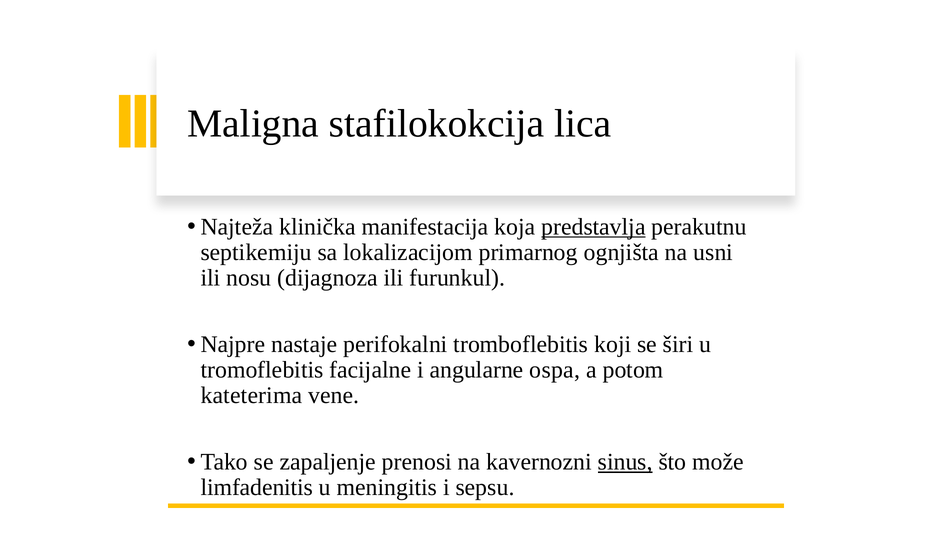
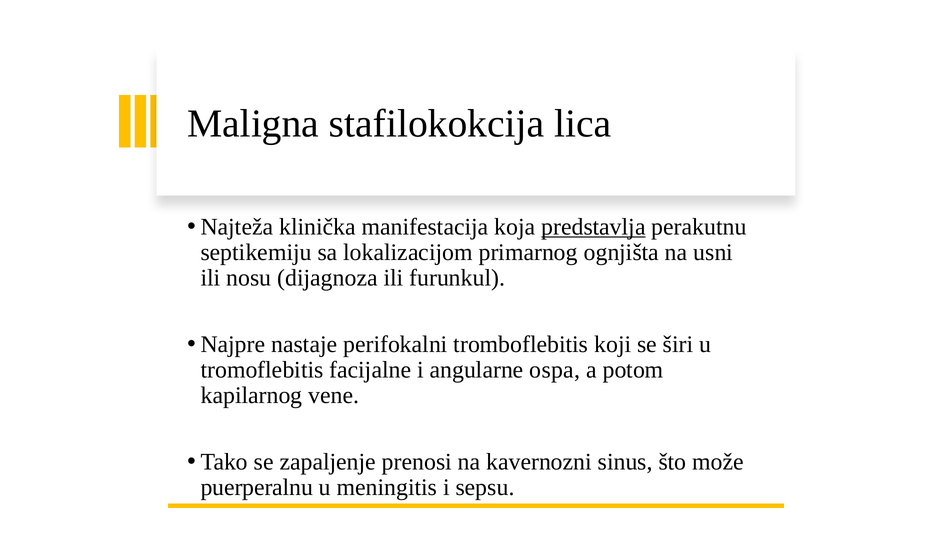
kateterima: kateterima -> kapilarnog (252, 396)
sinus underline: present -> none (625, 462)
limfadenitis: limfadenitis -> puerperalnu (257, 488)
